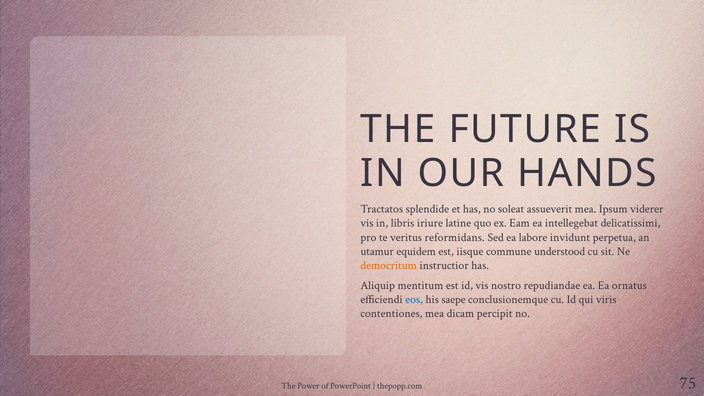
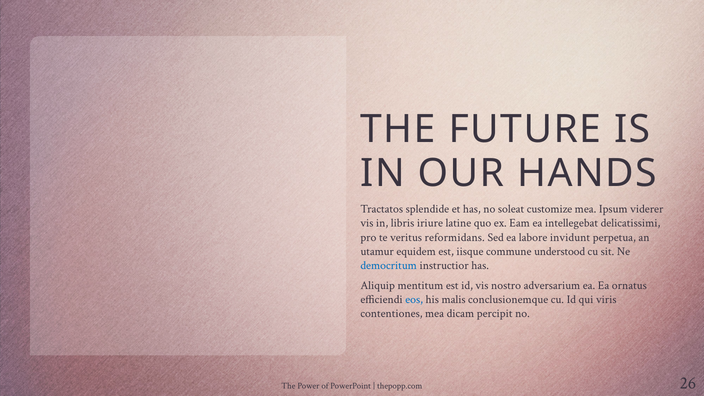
assueverit: assueverit -> customize (550, 209)
democritum colour: orange -> blue (389, 265)
repudiandae: repudiandae -> adversarium (552, 285)
saepe: saepe -> malis (454, 299)
75: 75 -> 26 (688, 383)
